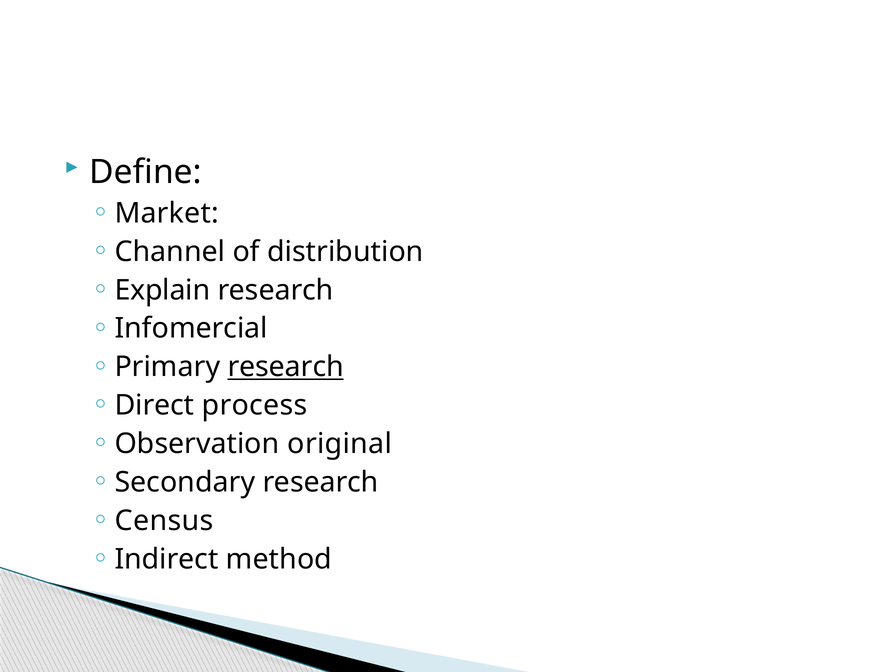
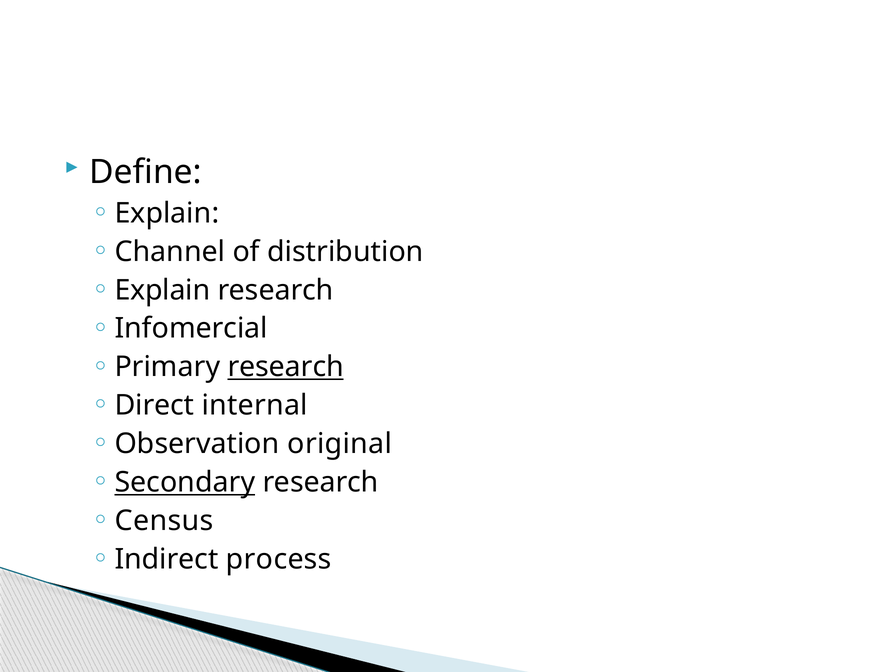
Market: Market -> Explain (167, 213)
process: process -> internal (255, 405)
Secondary underline: none -> present (185, 482)
method: method -> process (279, 559)
